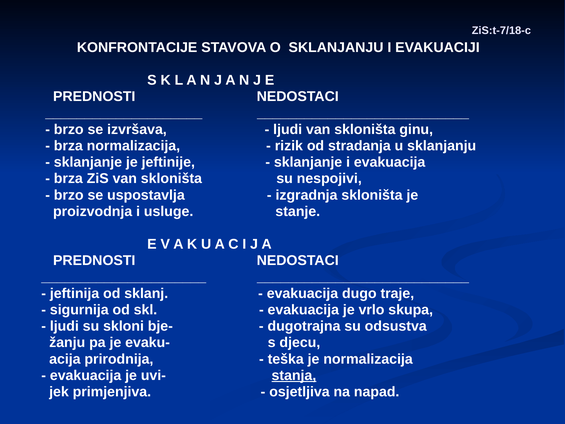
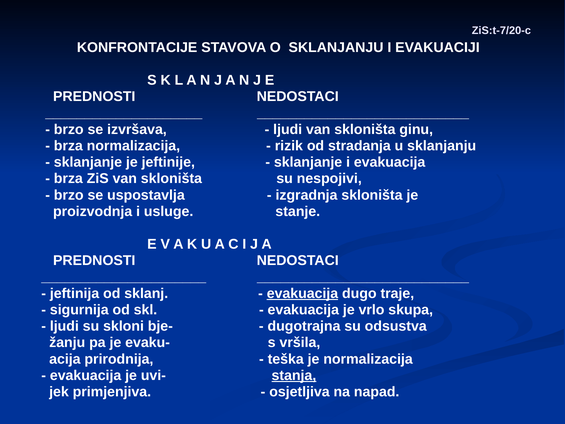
ZiS:t-7/18-c: ZiS:t-7/18-c -> ZiS:t-7/20-c (501, 31)
evakuacija underline: none -> present (302, 293)
djecu: djecu -> vršila (300, 342)
